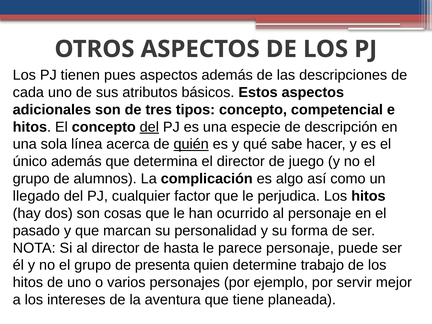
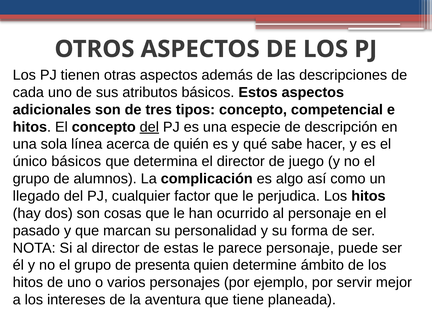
pues: pues -> otras (120, 75)
quién underline: present -> none (191, 144)
único además: además -> básicos (76, 162)
hasta: hasta -> estas (181, 248)
trabajo: trabajo -> ámbito (322, 265)
